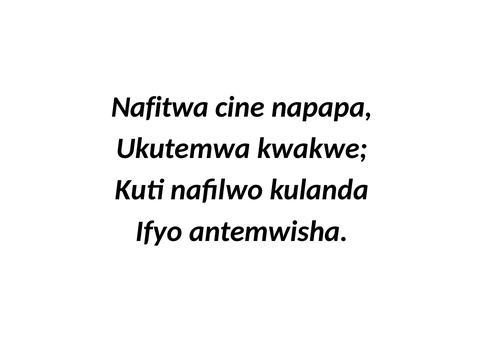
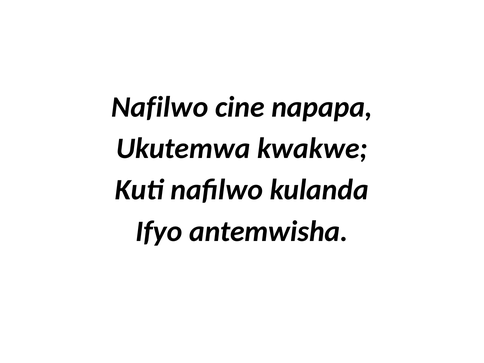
Nafitwa: Nafitwa -> Nafilwo (160, 107)
